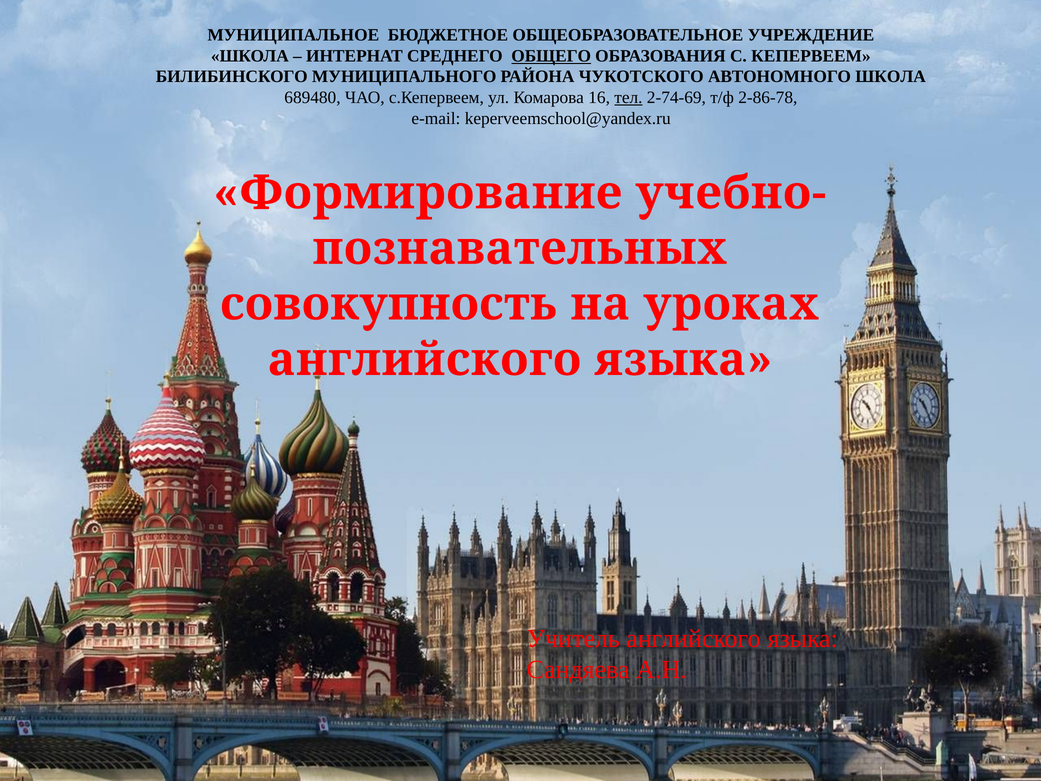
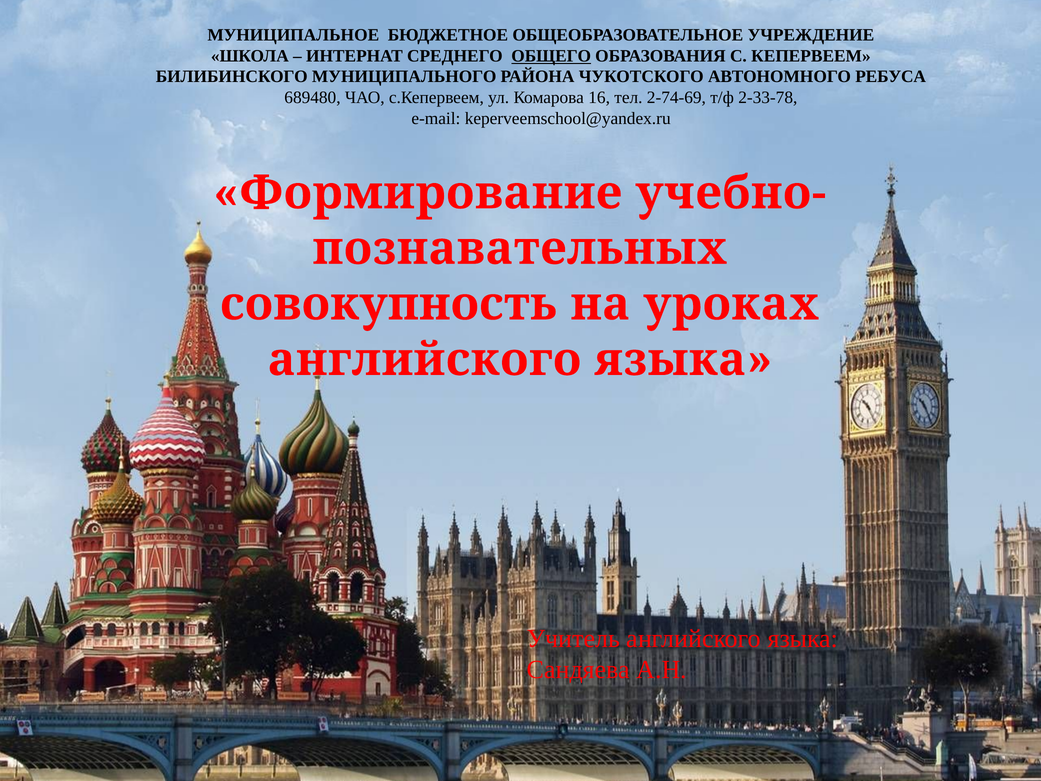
АВТОНОМНОГО ШКОЛА: ШКОЛА -> РЕБУСА (891, 77)
тел underline: present -> none (628, 98)
2-86-78: 2-86-78 -> 2-33-78 (768, 98)
